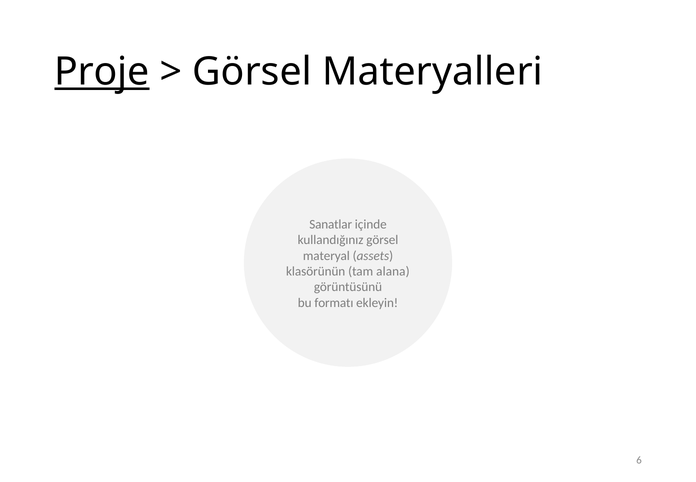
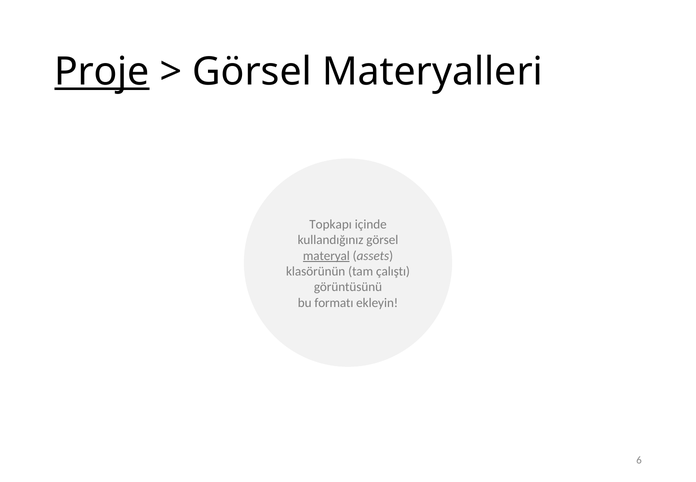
Sanatlar: Sanatlar -> Topkapı (331, 224)
materyal underline: none -> present (326, 256)
alana: alana -> çalıştı (393, 271)
